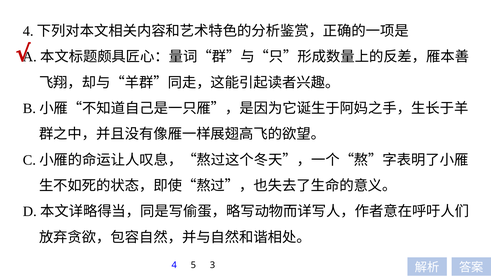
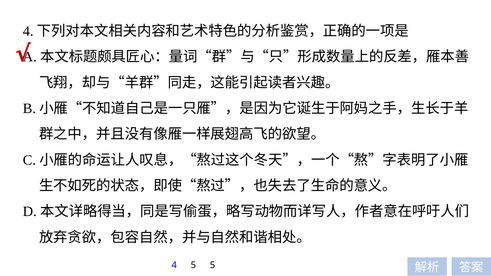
5 3: 3 -> 5 (213, 265)
